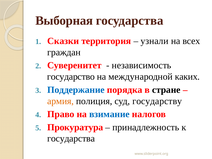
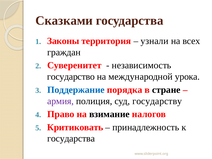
Выборная: Выборная -> Сказками (64, 21)
Сказки: Сказки -> Законы (63, 41)
каких: каких -> урока (187, 77)
армия colour: orange -> purple (61, 101)
взимание colour: blue -> black (109, 114)
Прокуратура: Прокуратура -> Критиковать (75, 127)
